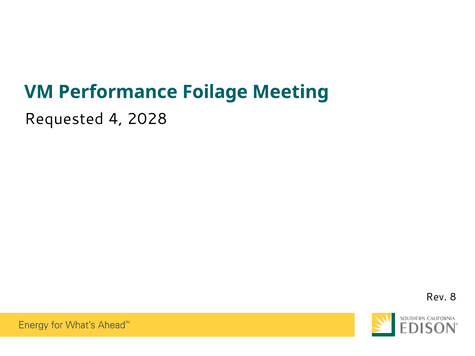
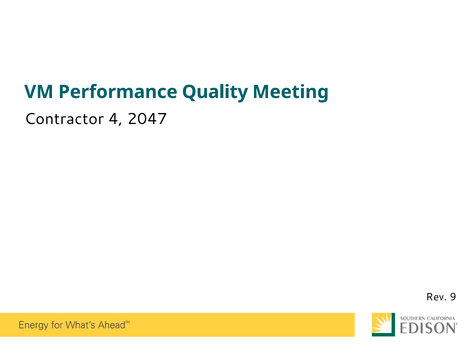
Foilage: Foilage -> Quality (215, 92)
Requested: Requested -> Contractor (64, 119)
2028: 2028 -> 2047 (147, 119)
8: 8 -> 9 (453, 297)
